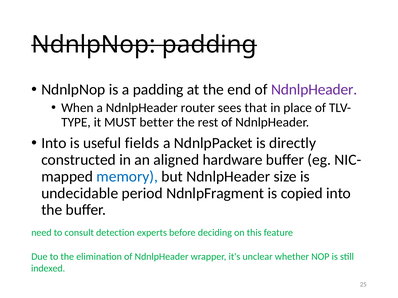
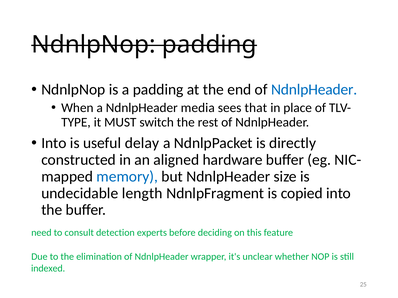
NdnlpHeader colour: purple -> blue (314, 90)
router: router -> media (198, 108)
better: better -> switch (157, 122)
fields: fields -> delay (142, 143)
period: period -> length (142, 194)
